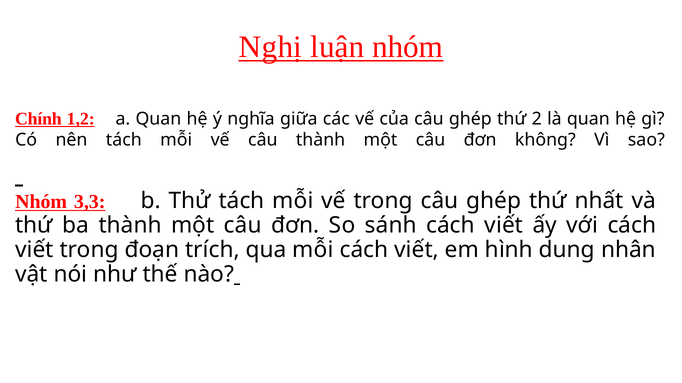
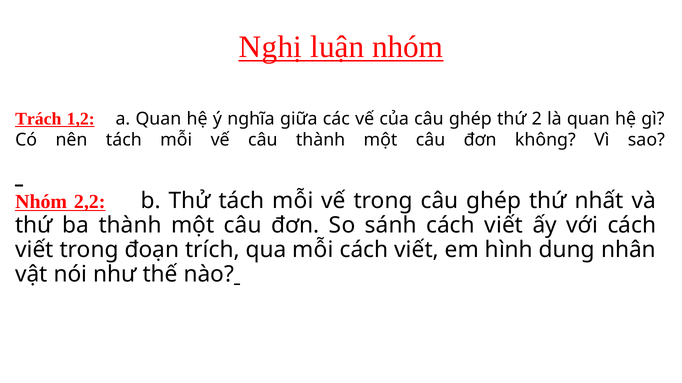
Chính: Chính -> Trách (38, 119)
3,3: 3,3 -> 2,2 (90, 202)
